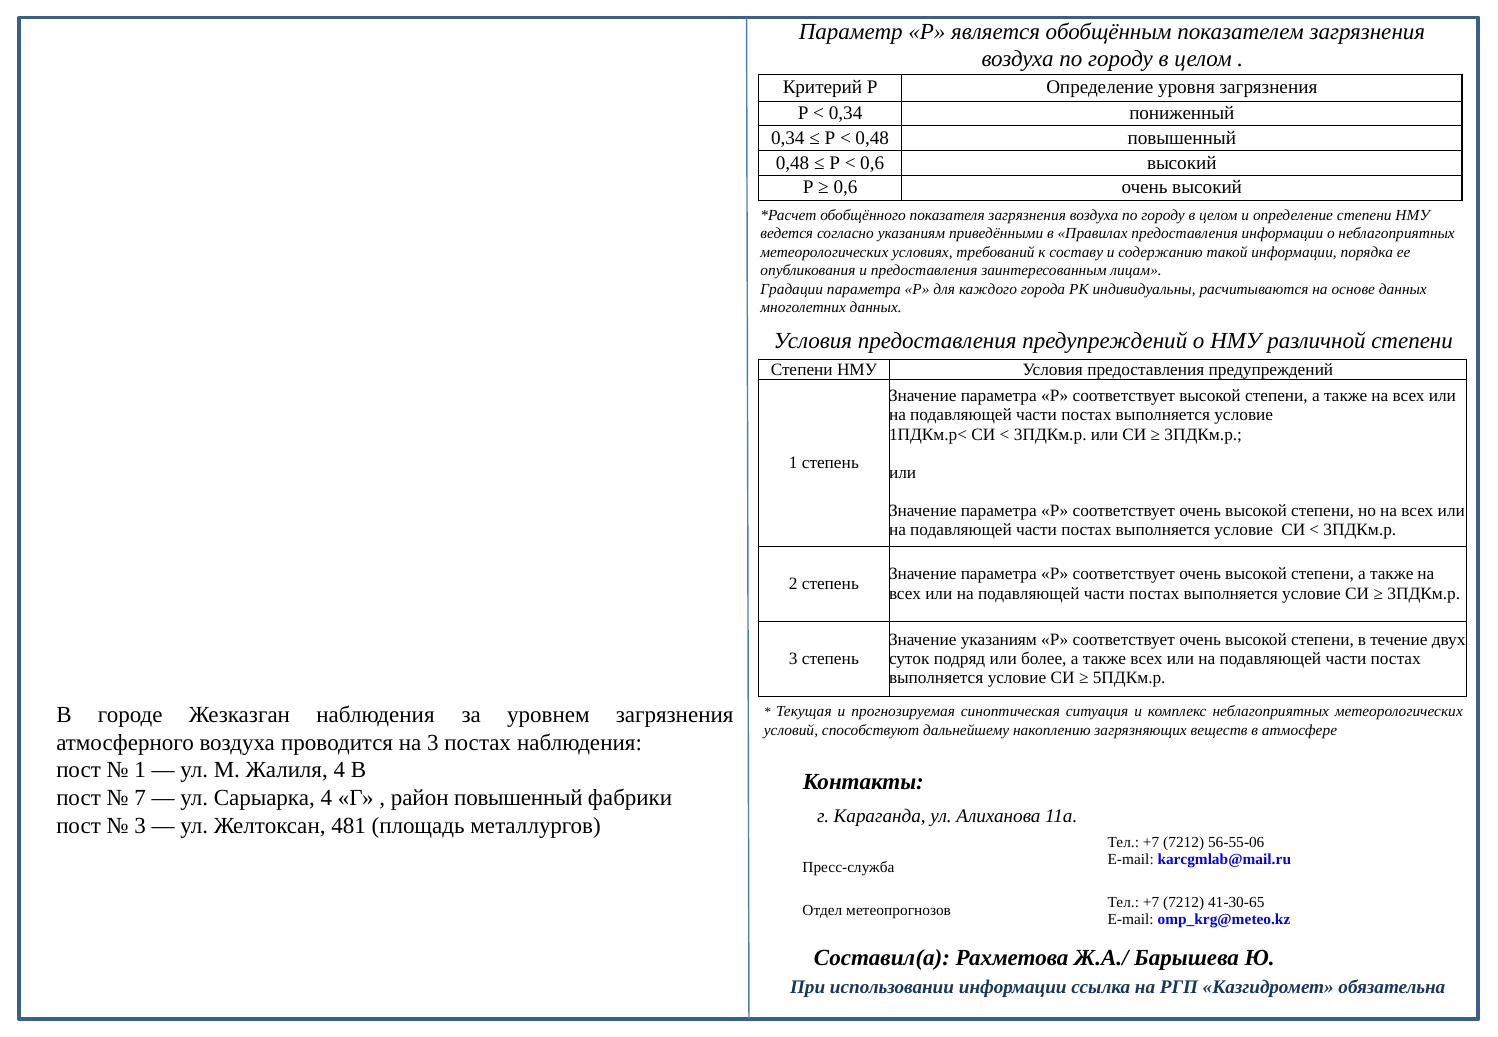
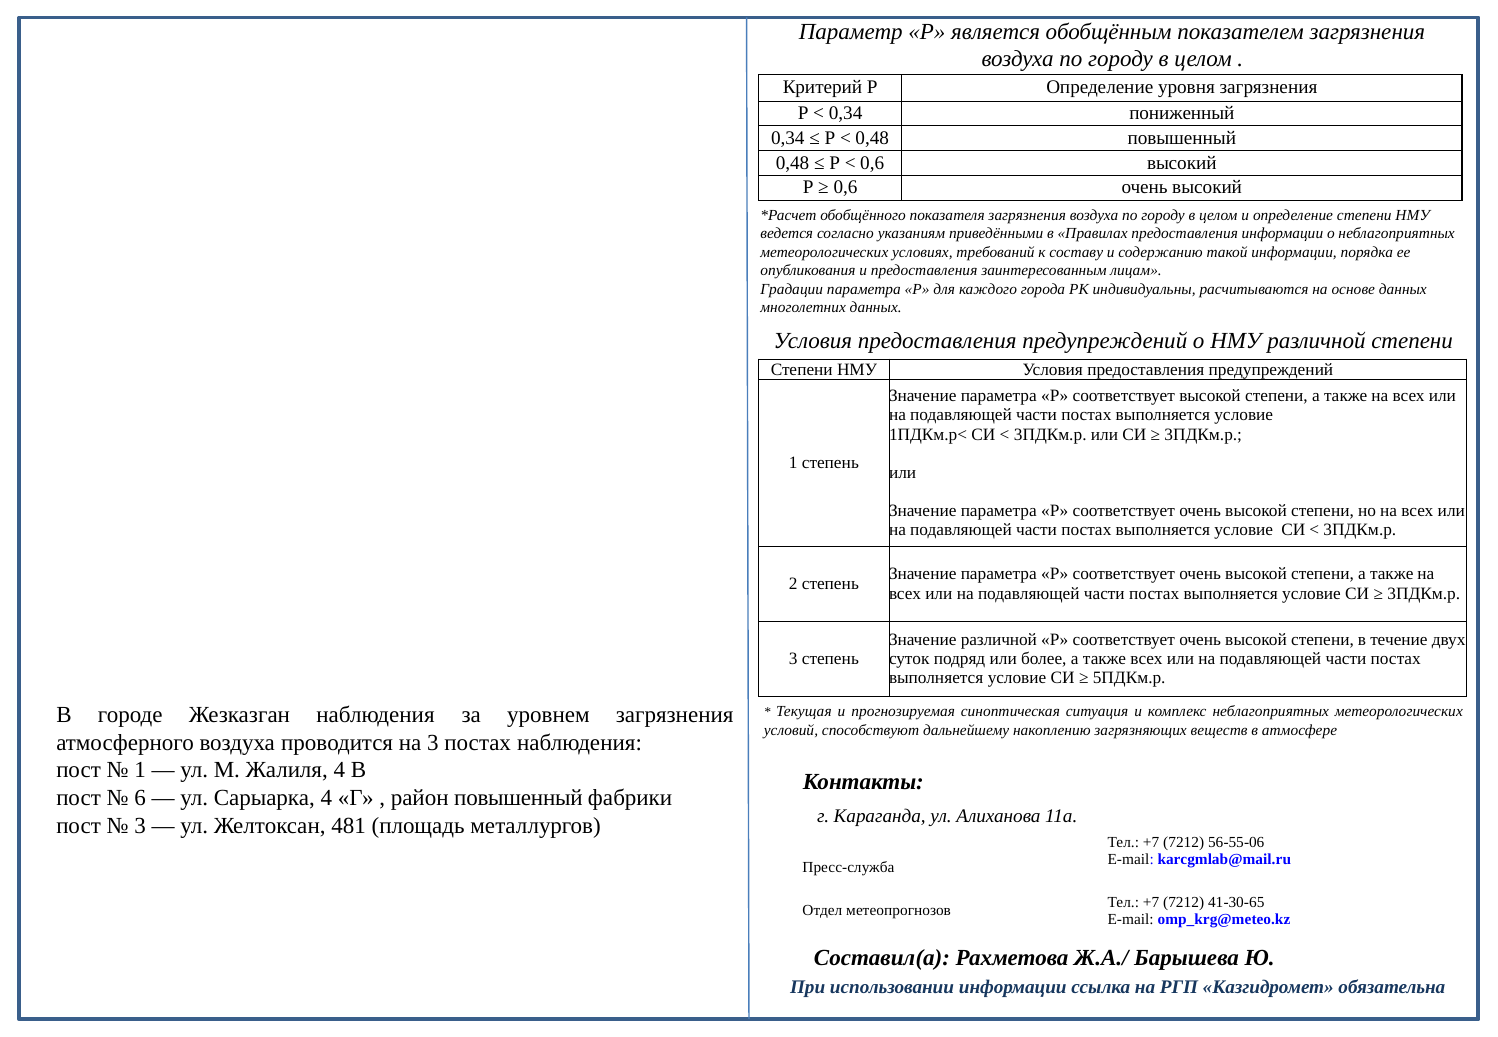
Значение указаниям: указаниям -> различной (999, 640)
7: 7 -> 6 (140, 798)
